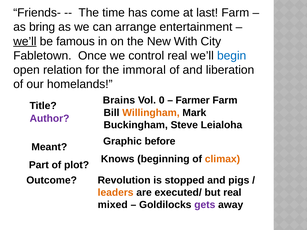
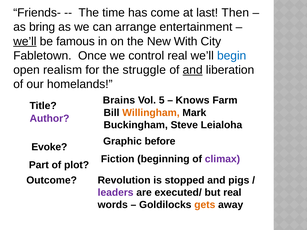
last Farm: Farm -> Then (235, 13)
relation: relation -> realism (63, 70)
immoral: immoral -> struggle (144, 70)
and underline: none -> present (193, 70)
0: 0 -> 5 (162, 100)
Farmer: Farmer -> Knows (193, 100)
Meant: Meant -> Evoke (49, 147)
Knows: Knows -> Fiction (118, 159)
climax colour: orange -> purple (222, 159)
leaders colour: orange -> purple (116, 193)
mixed: mixed -> words (113, 205)
gets colour: purple -> orange (205, 205)
